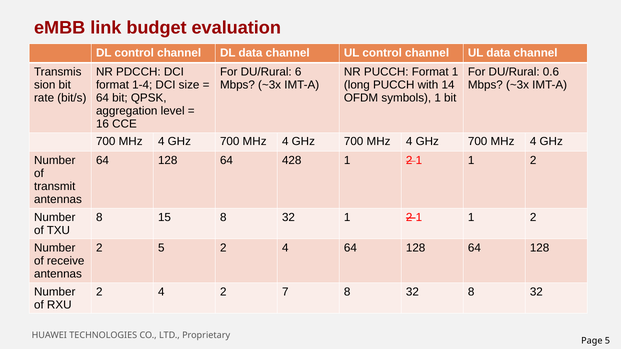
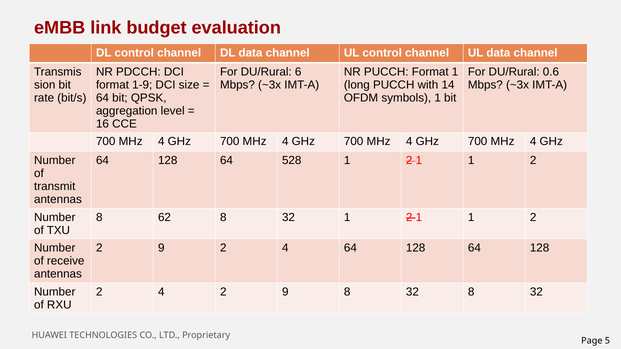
1-4: 1-4 -> 1-9 (142, 85)
428: 428 -> 528 (292, 161)
15: 15 -> 62 (165, 217)
5: 5 -> 9 (161, 248)
4 2 7: 7 -> 9 (285, 292)
